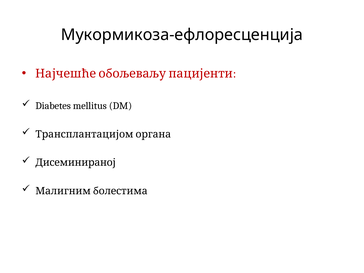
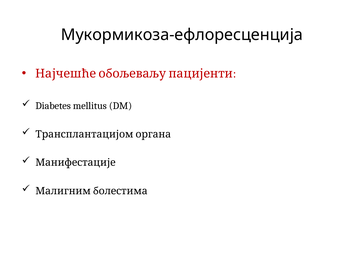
Дисеминираној: Дисеминираној -> Манифестације (76, 163)
